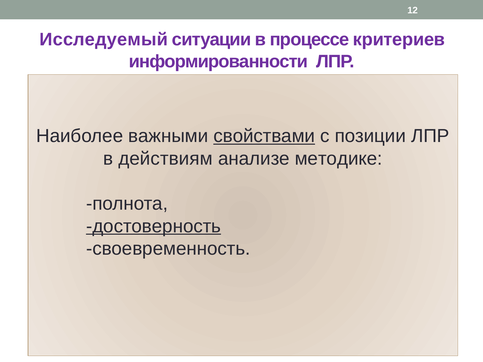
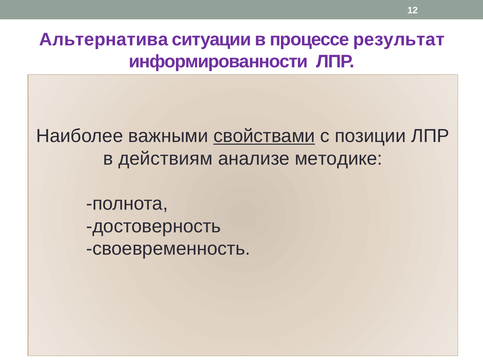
Исследуемый: Исследуемый -> Альтернатива (104, 40)
критериев: критериев -> результат (399, 40)
достоверность underline: present -> none (154, 226)
